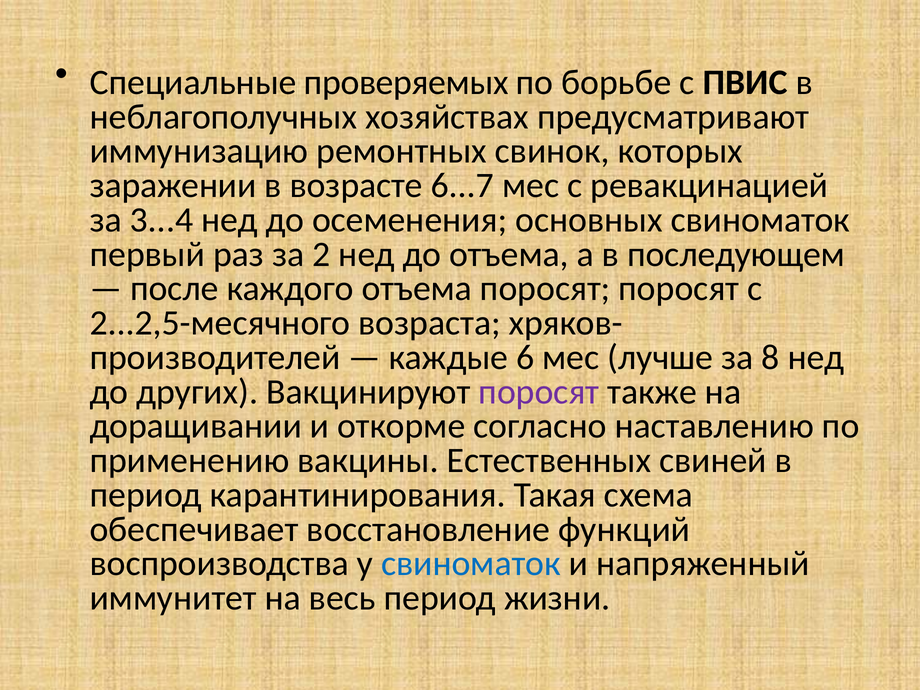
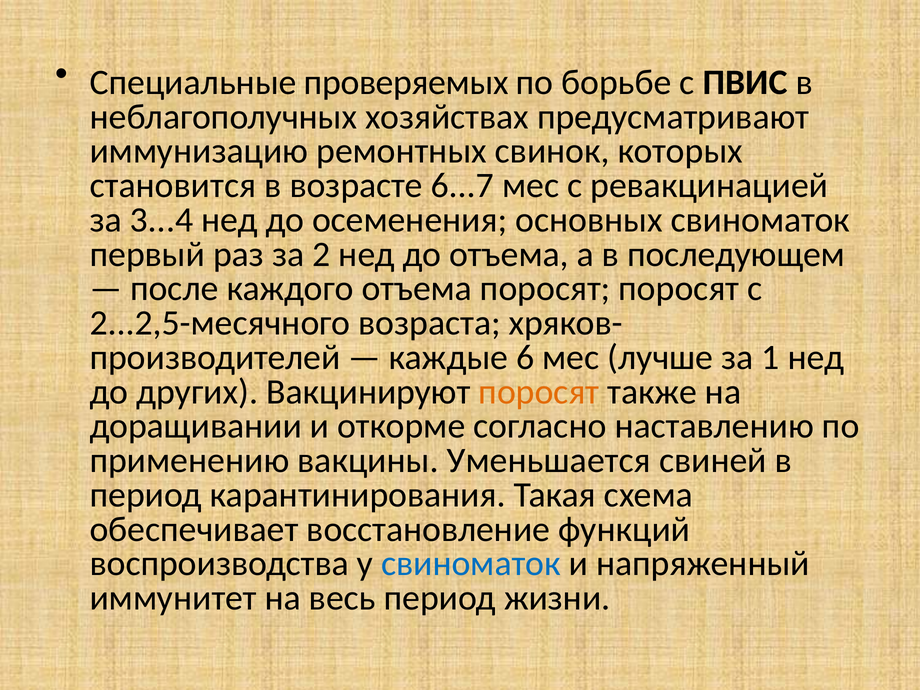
заражении: заражении -> становится (173, 185)
8: 8 -> 1 (771, 357)
поросят colour: purple -> orange (539, 392)
Естественных: Естественных -> Уменьшается (549, 460)
